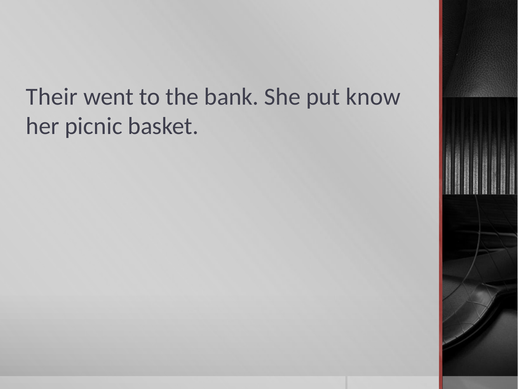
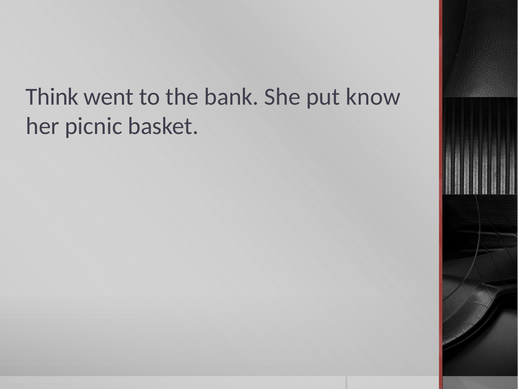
Their: Their -> Think (52, 97)
